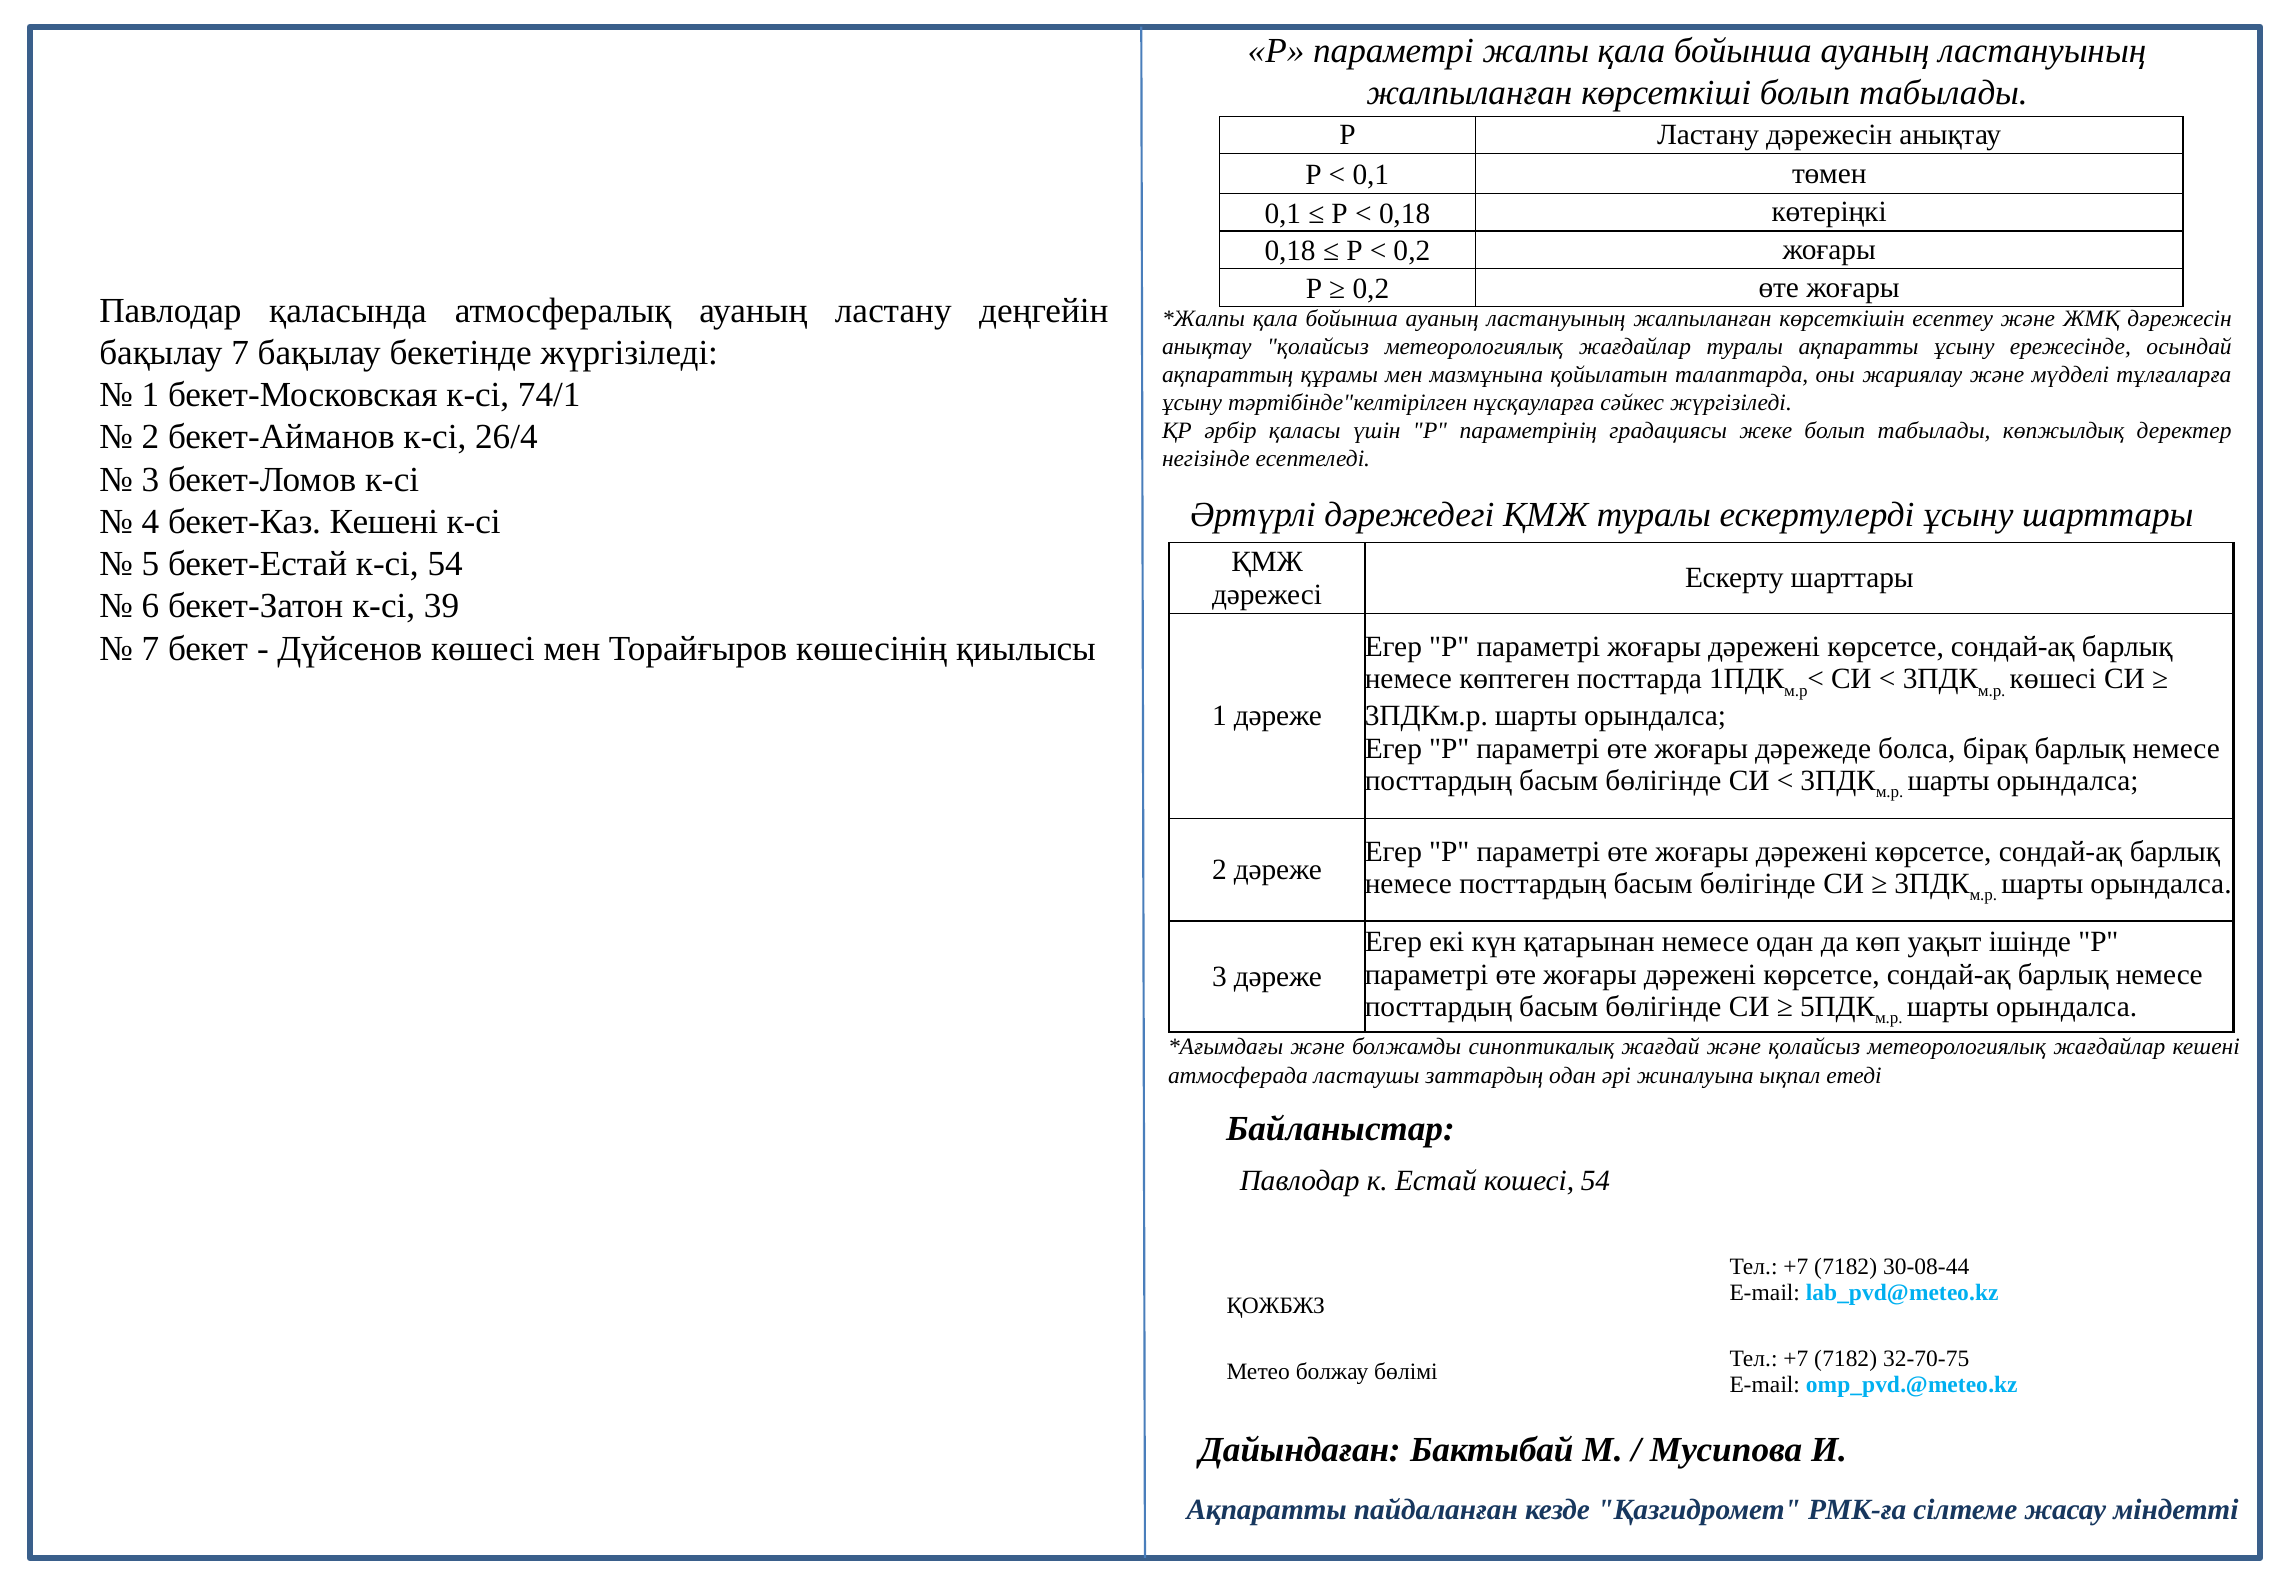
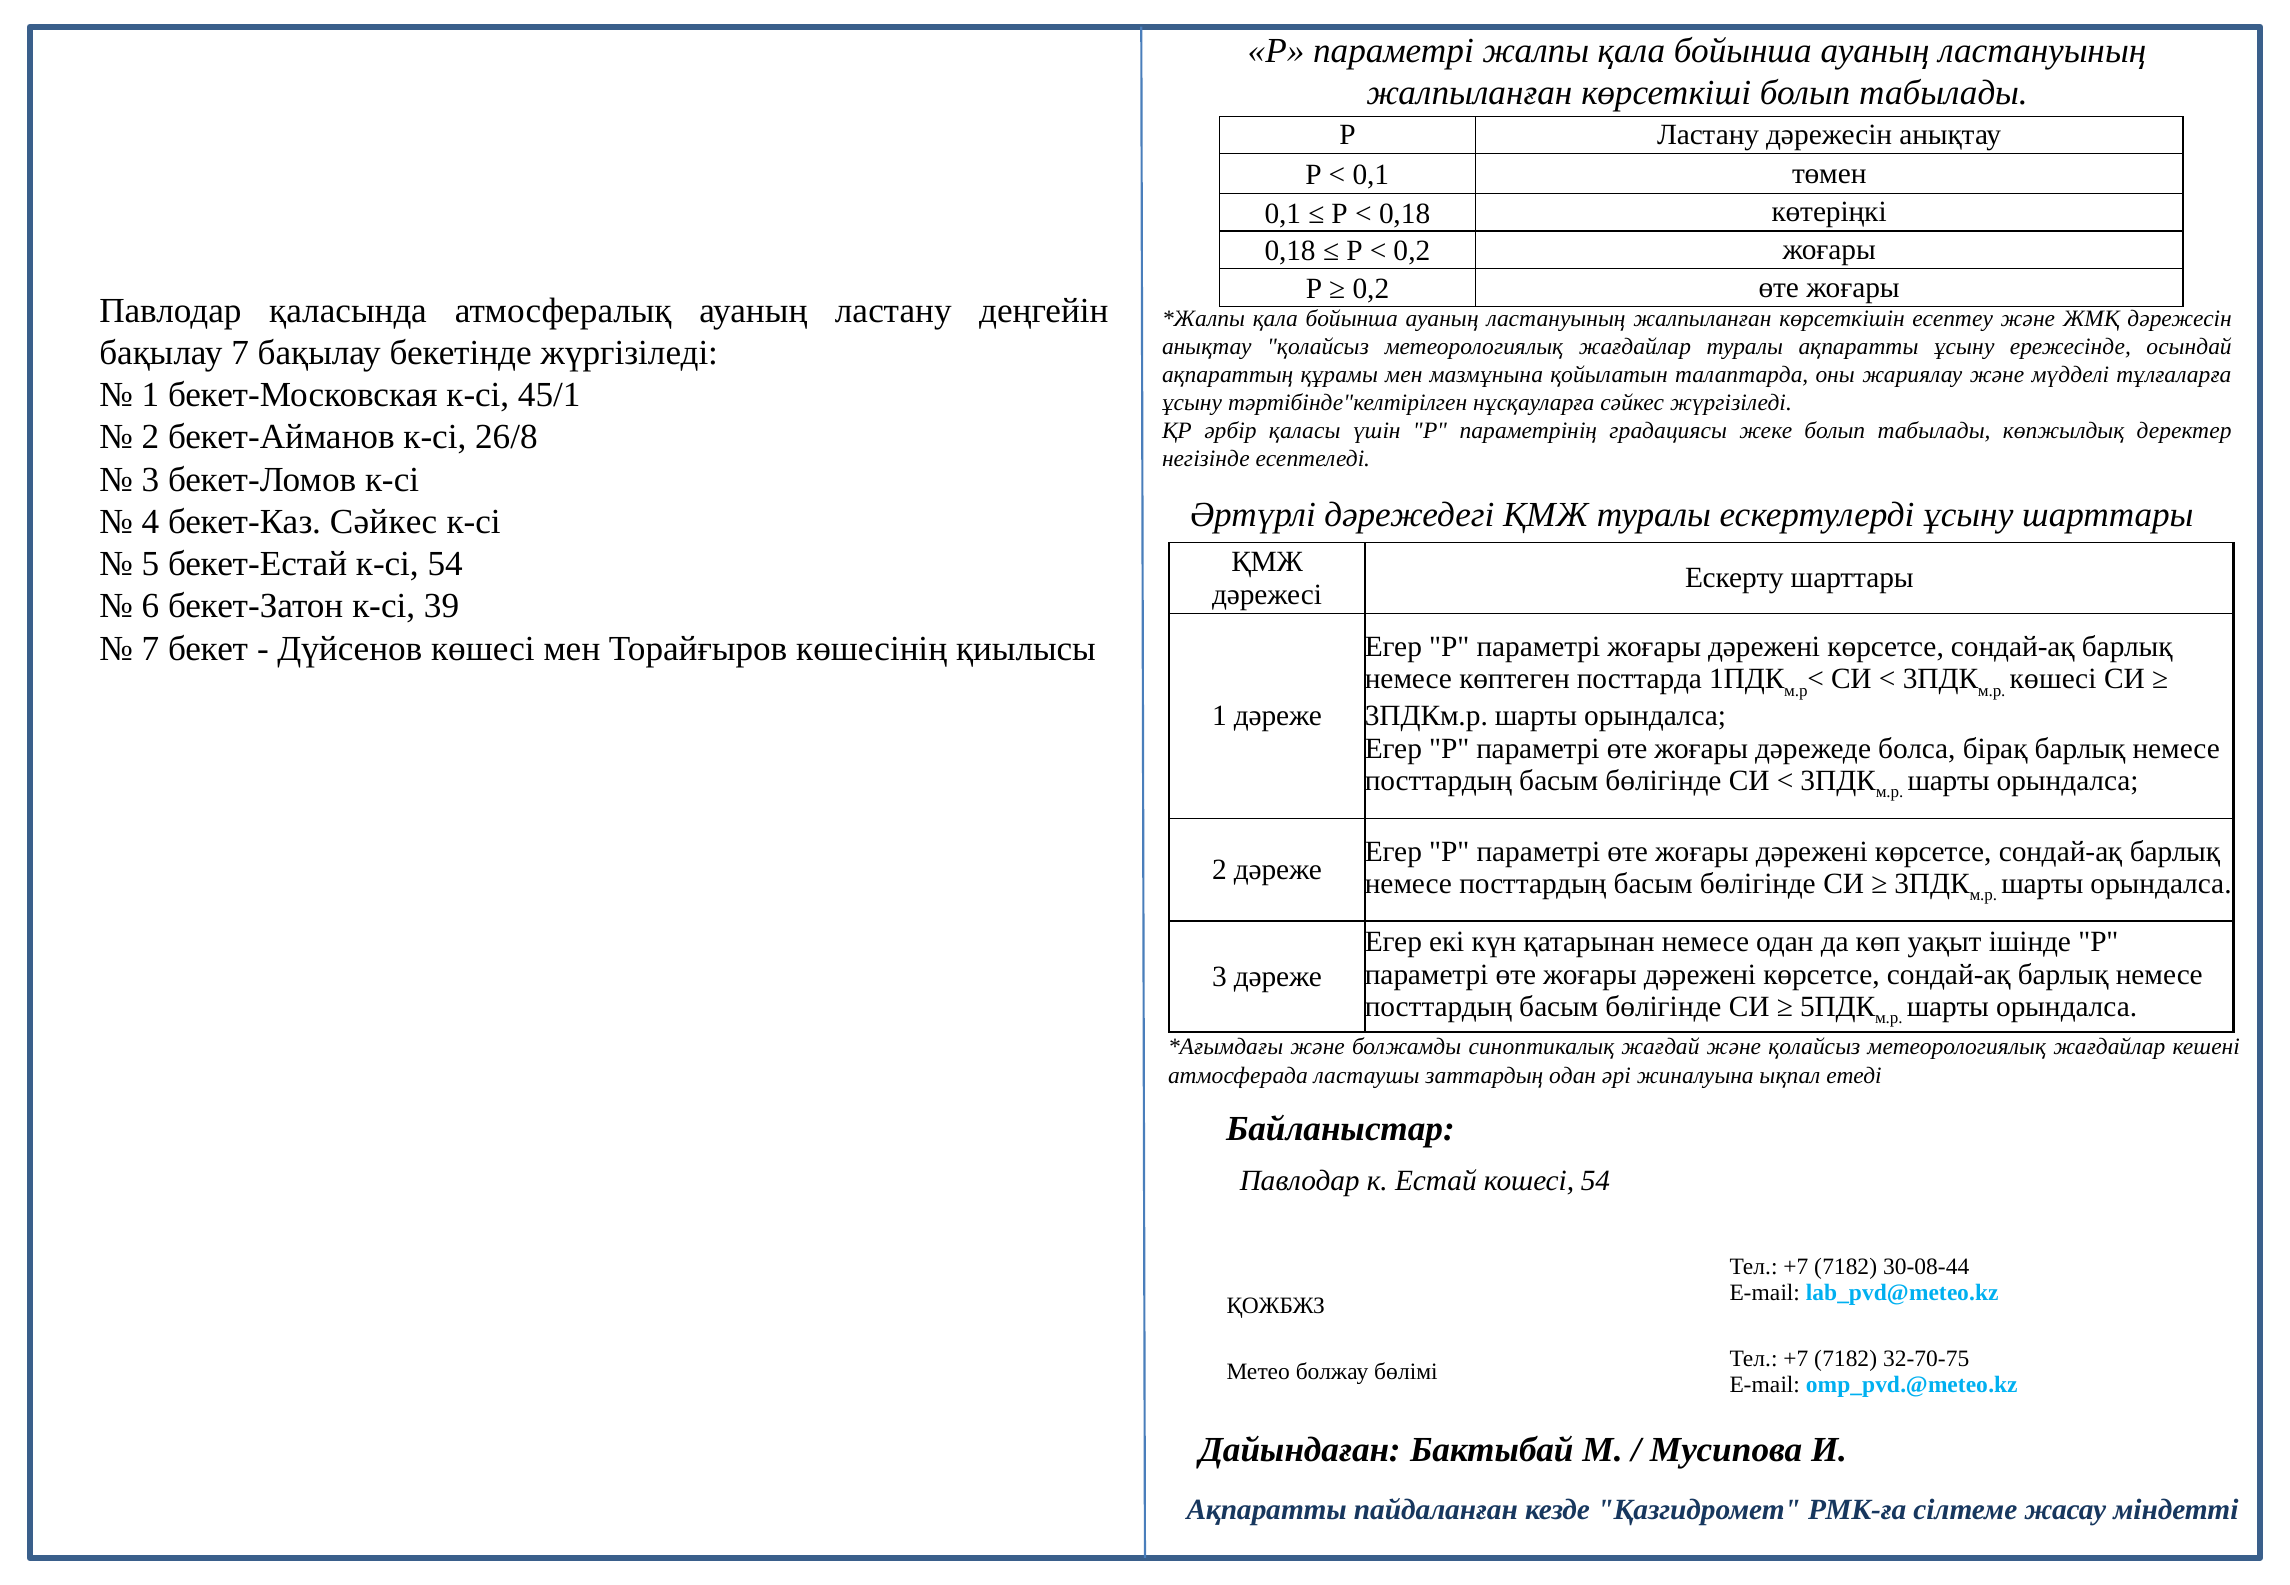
74/1: 74/1 -> 45/1 (549, 395)
26/4: 26/4 -> 26/8 (506, 437)
бекет-Каз Кешені: Кешені -> Сәйкес (384, 522)
